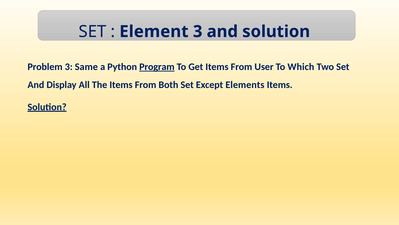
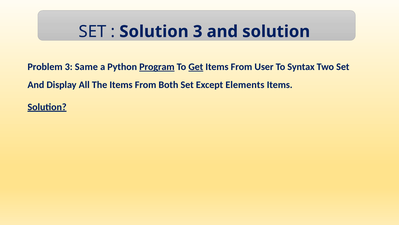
Element: Element -> Solution (154, 31)
Get underline: none -> present (196, 67)
Which: Which -> Syntax (301, 67)
